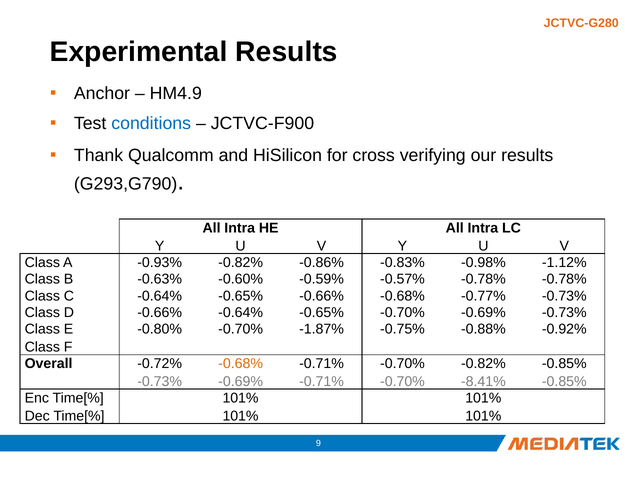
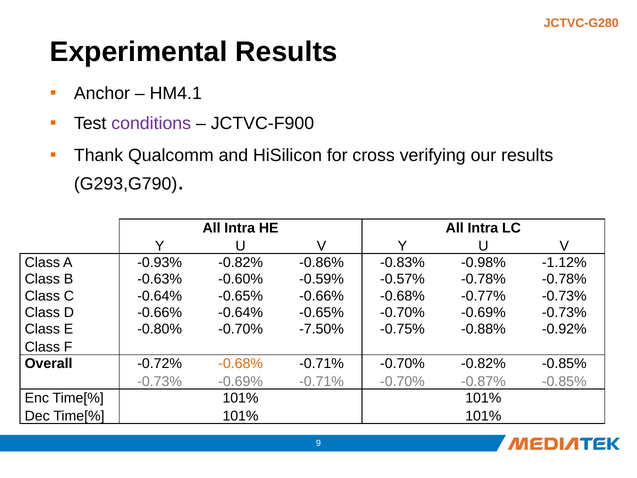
HM4.9: HM4.9 -> HM4.1 (176, 93)
conditions colour: blue -> purple (151, 123)
-1.87%: -1.87% -> -7.50% (322, 329)
-8.41%: -8.41% -> -0.87% (483, 381)
